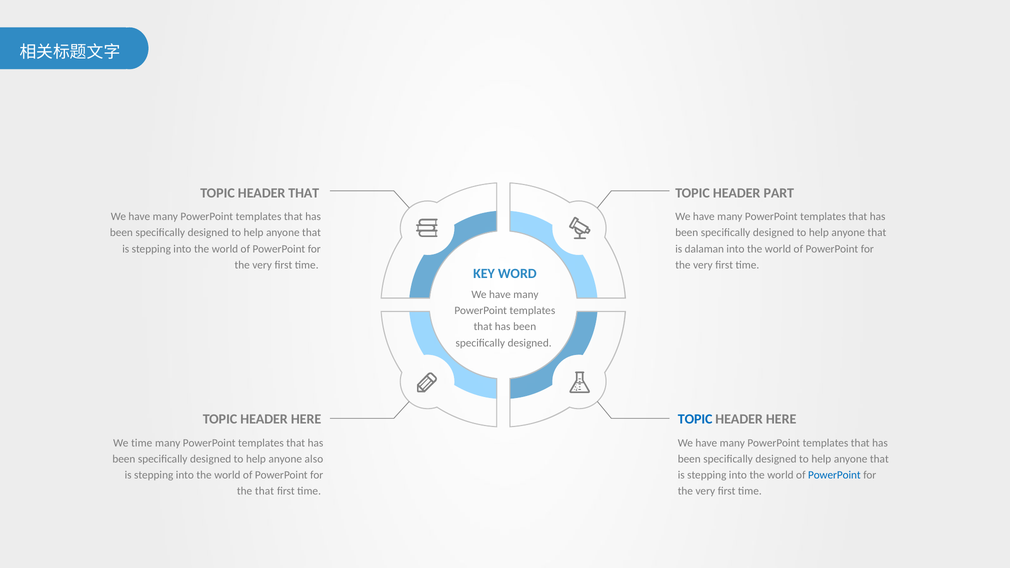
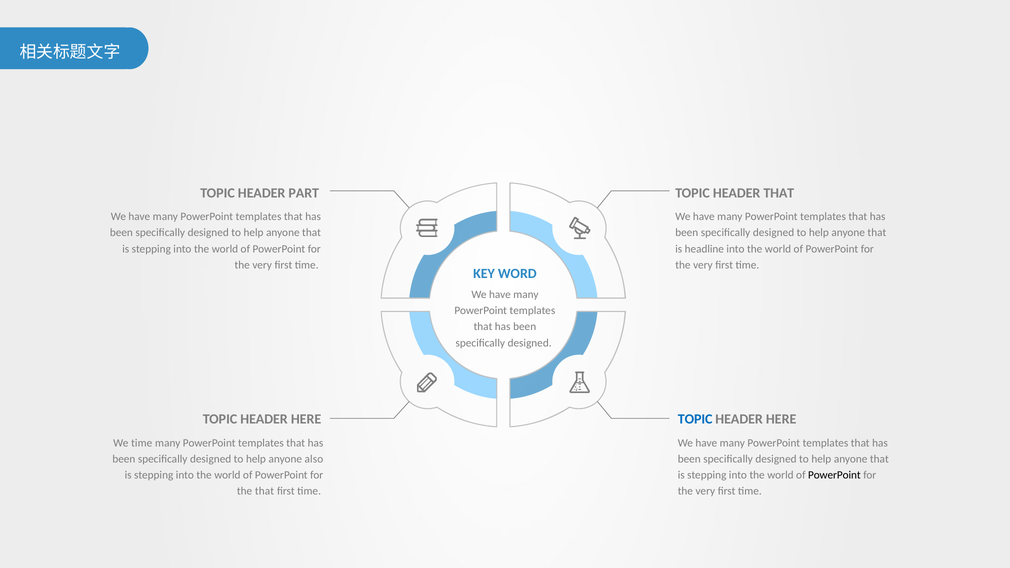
HEADER THAT: THAT -> PART (304, 193)
HEADER PART: PART -> THAT (779, 193)
dalaman: dalaman -> headline (704, 249)
PowerPoint colour: blue -> black (834, 475)
